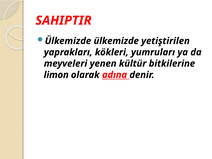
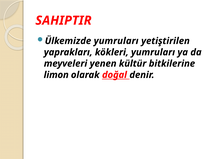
Ülkemizde ülkemizde: ülkemizde -> yumruları (116, 41)
adına: adına -> doğal (115, 75)
